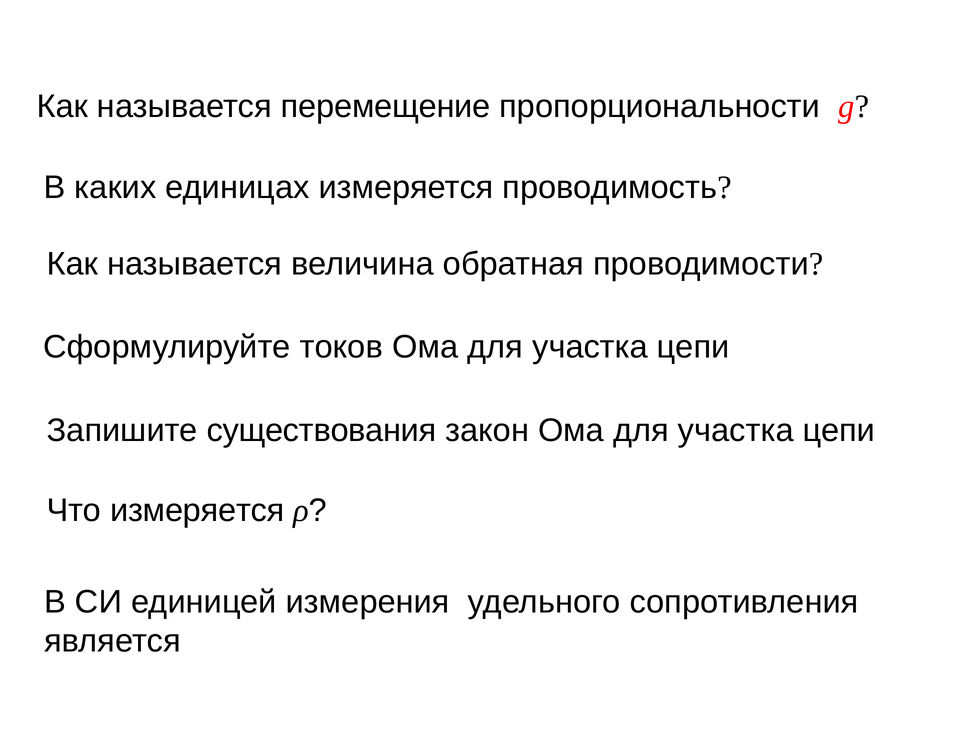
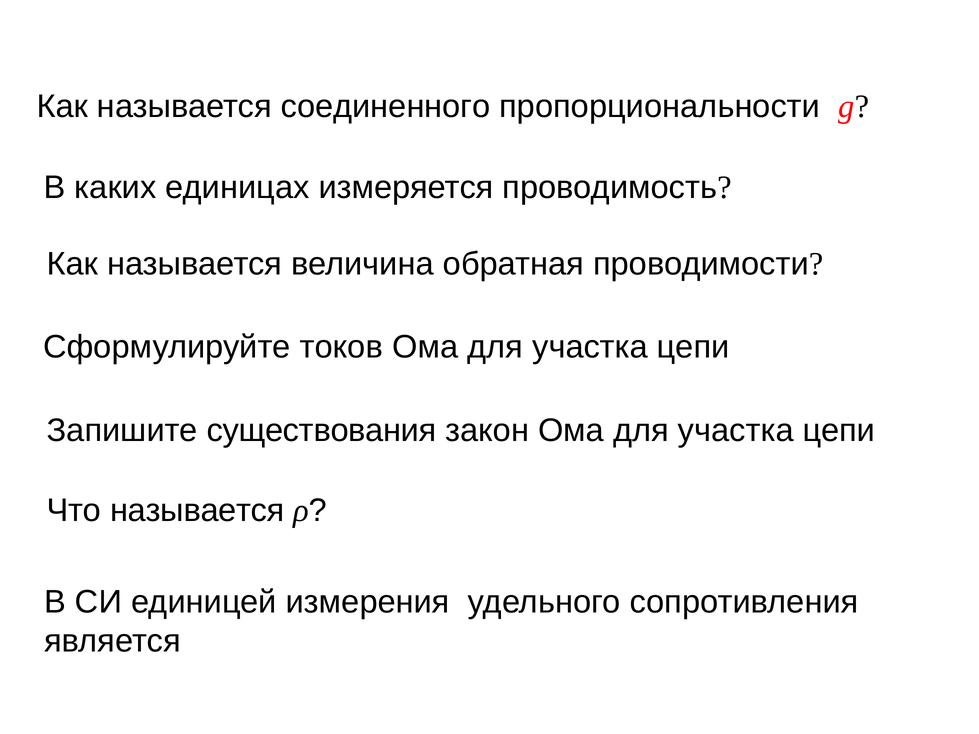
перемещение: перемещение -> соединенного (386, 107)
Что измеряется: измеряется -> называется (197, 511)
